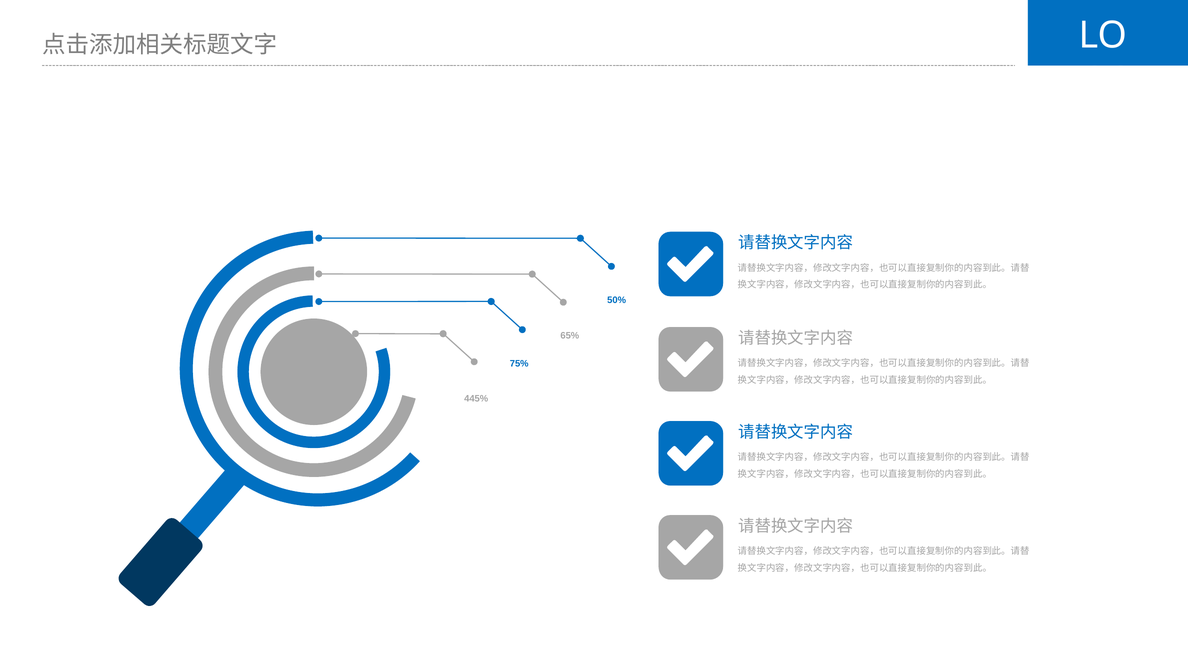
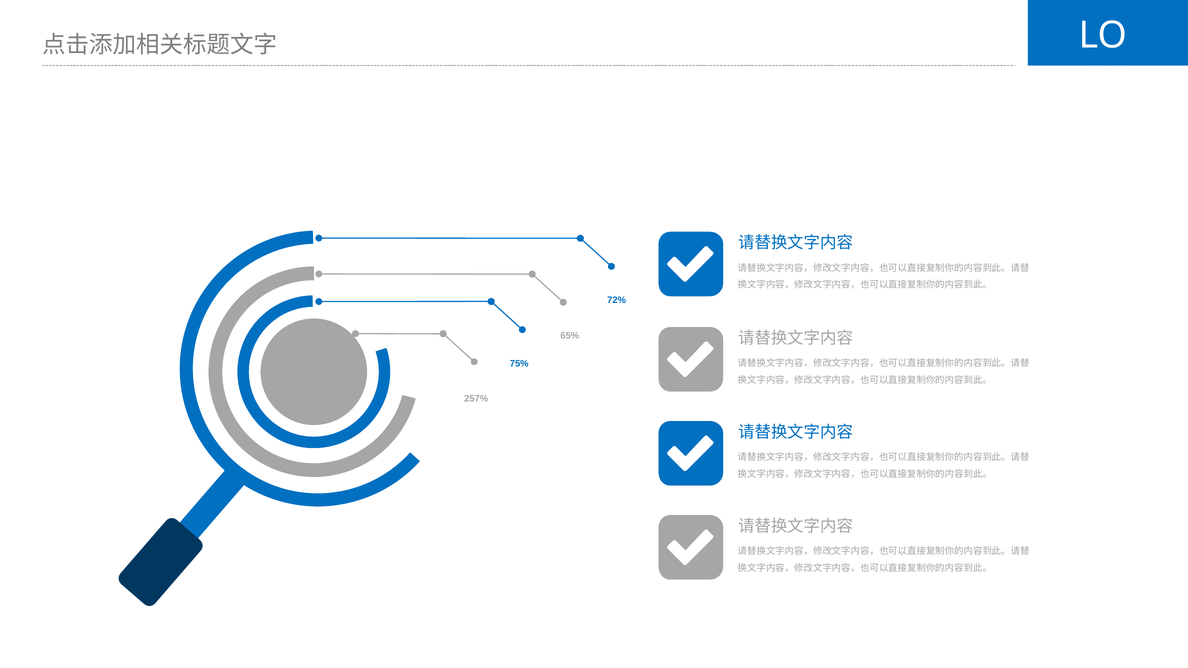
50%: 50% -> 72% (617, 300)
445%: 445% -> 257% (476, 399)
